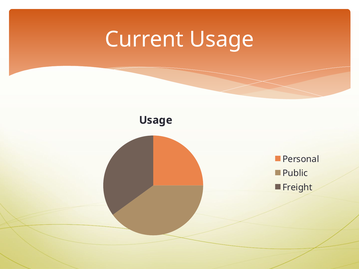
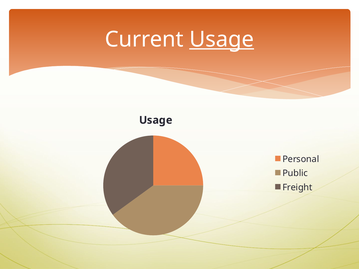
Usage underline: none -> present (222, 39)
